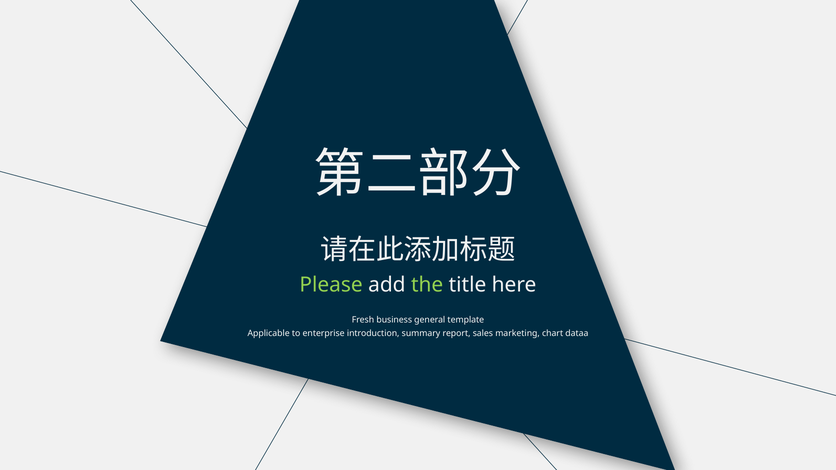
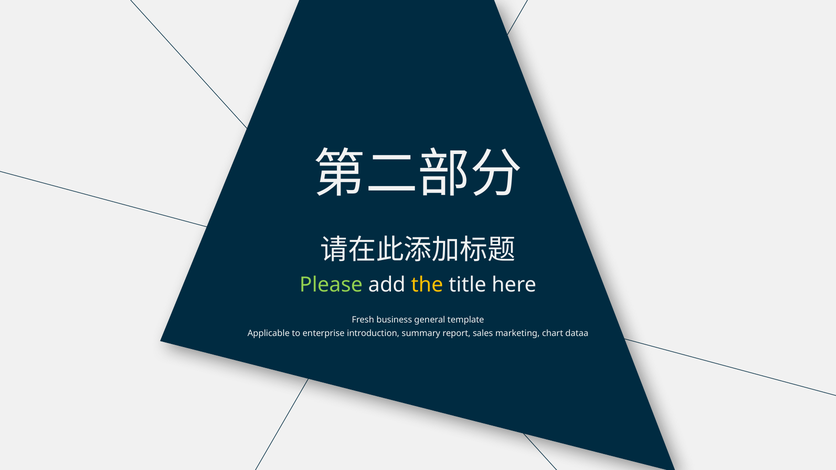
the colour: light green -> yellow (427, 285)
